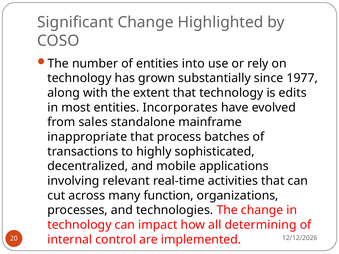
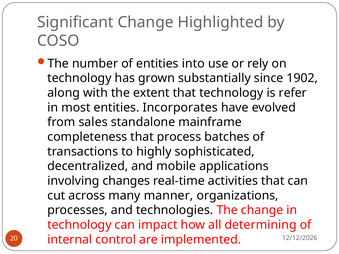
1977: 1977 -> 1902 (302, 78)
edits: edits -> refer (293, 93)
inappropriate: inappropriate -> completeness (87, 137)
relevant: relevant -> changes (126, 181)
function: function -> manner (169, 196)
